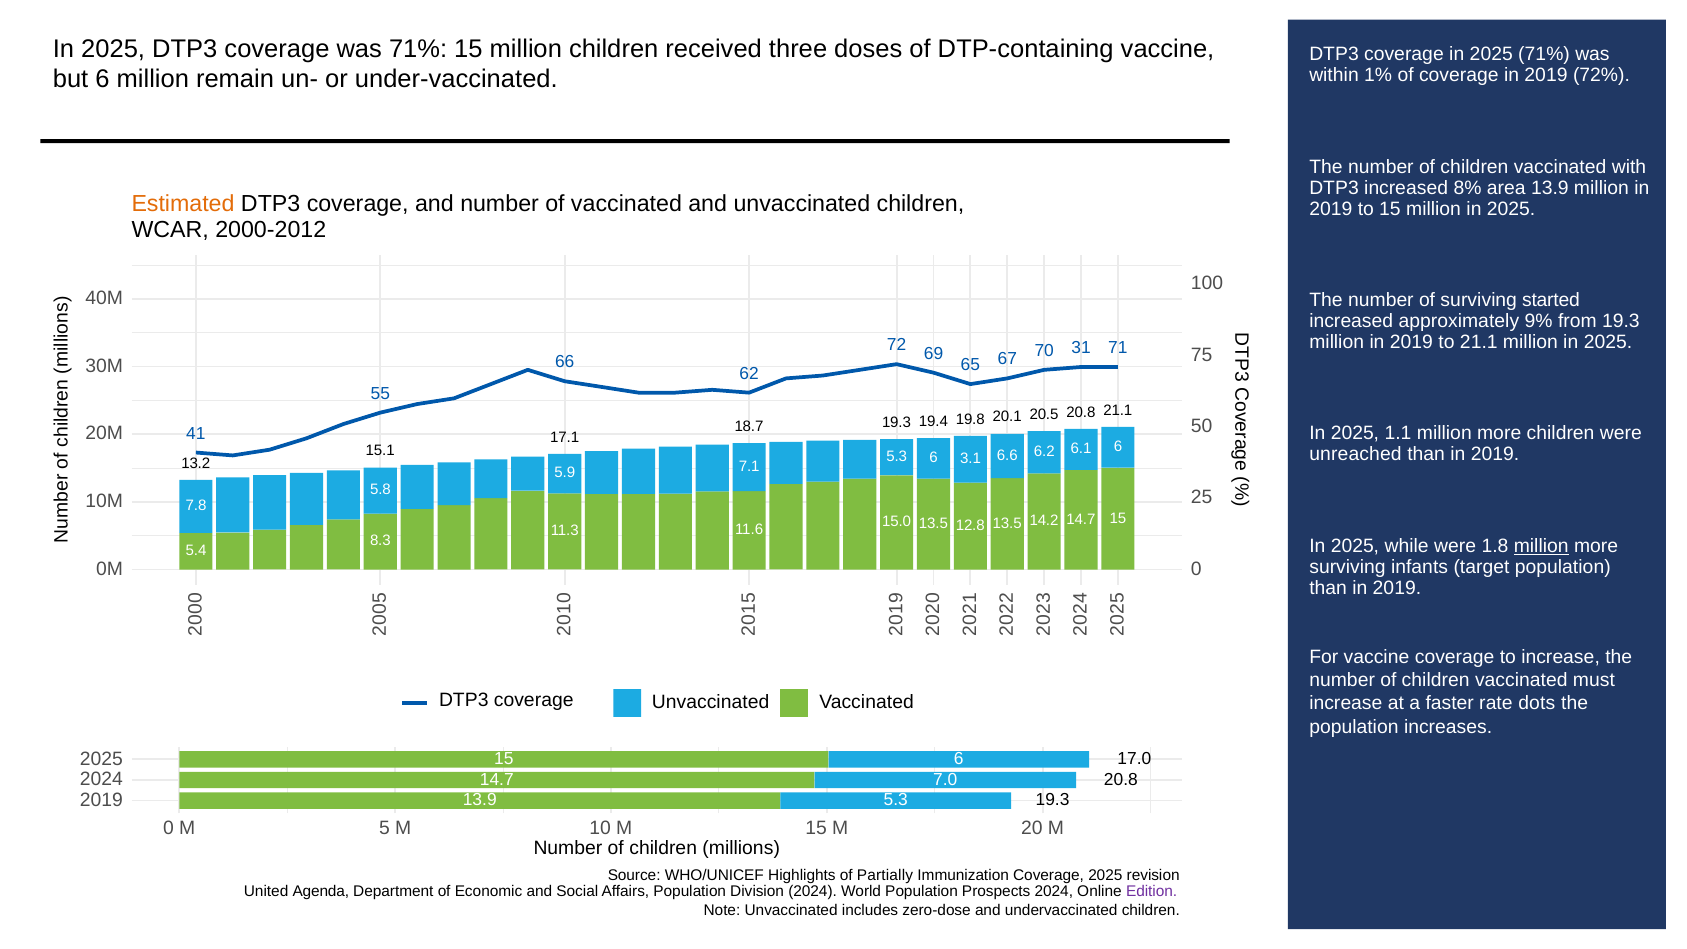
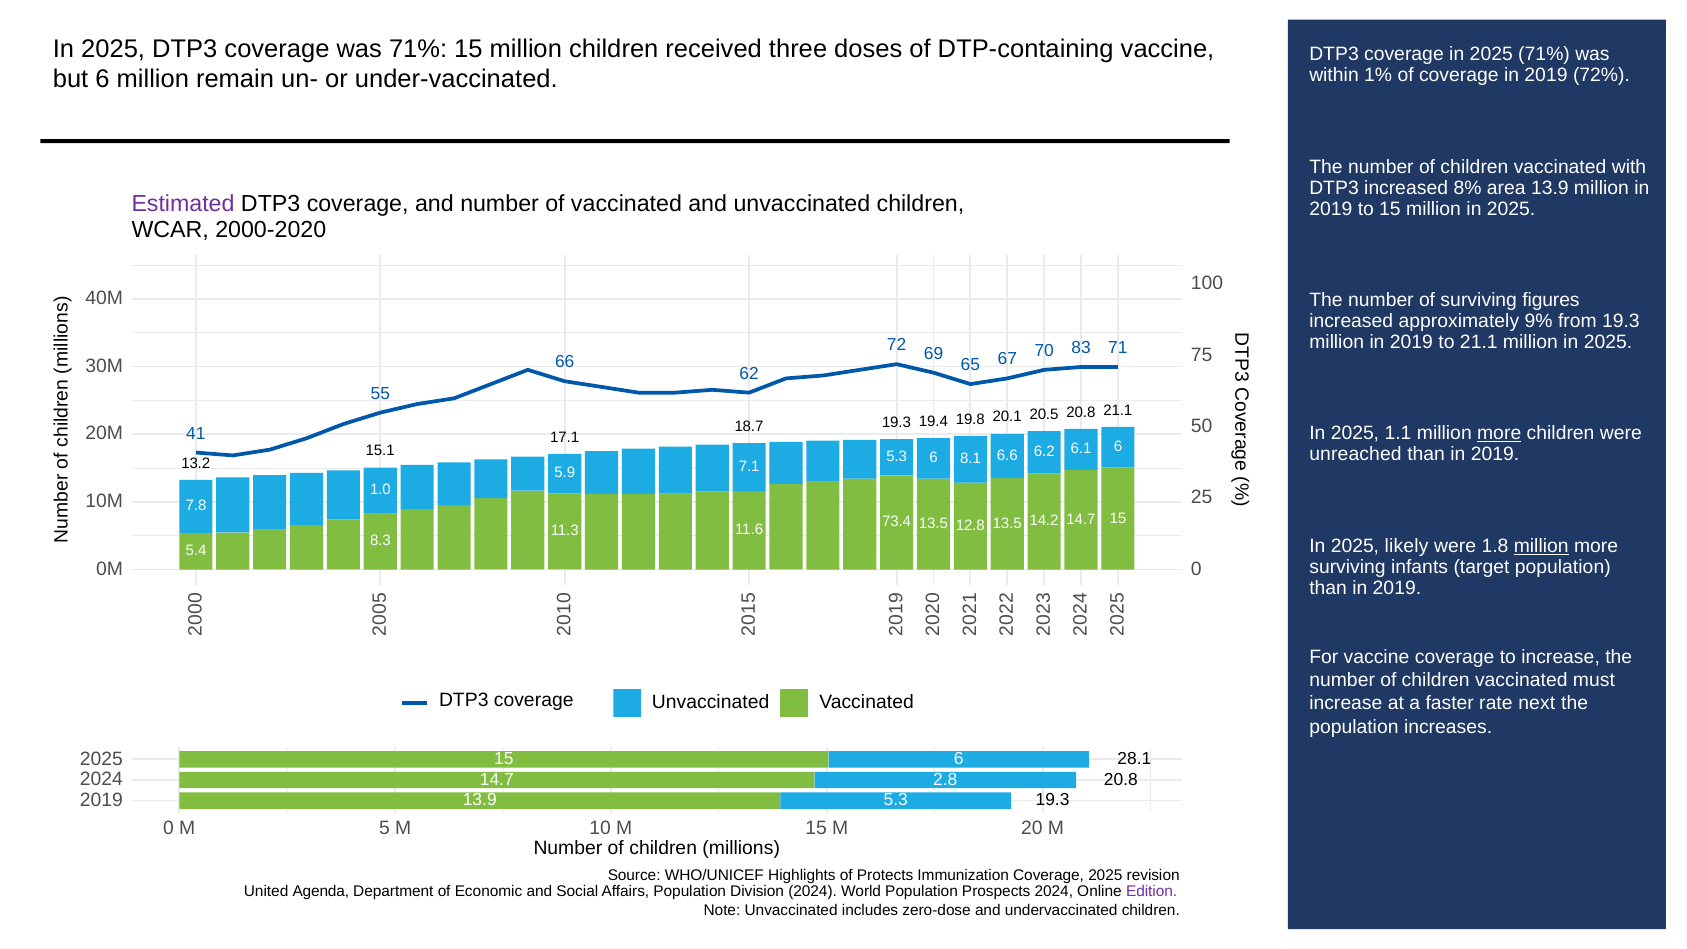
Estimated colour: orange -> purple (183, 204)
2000-2012: 2000-2012 -> 2000-2020 (271, 230)
started: started -> figures (1551, 300)
31: 31 -> 83 (1081, 348)
more underline: none -> present (1499, 434)
3.1: 3.1 -> 8.1 (971, 459)
5.8: 5.8 -> 1.0 (380, 490)
15.0: 15.0 -> 73.4 (897, 522)
while: while -> likely (1407, 546)
dots: dots -> next (1537, 703)
17.0: 17.0 -> 28.1 (1134, 759)
7.0: 7.0 -> 2.8 (945, 779)
Partially: Partially -> Protects (885, 875)
